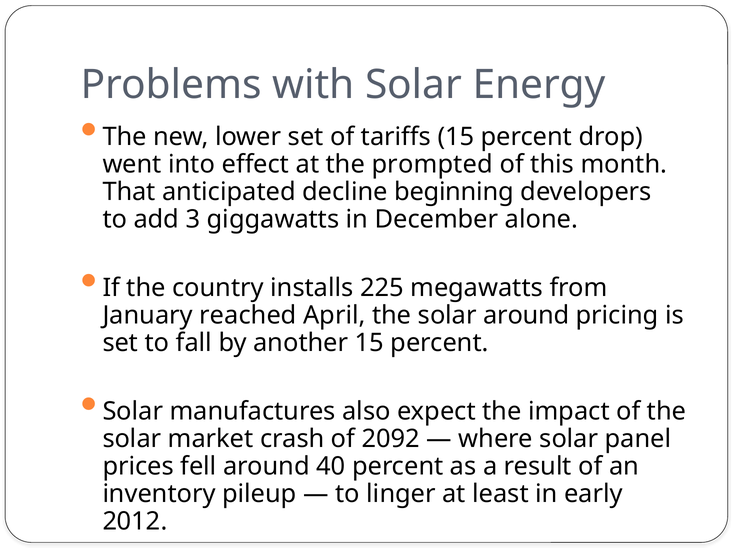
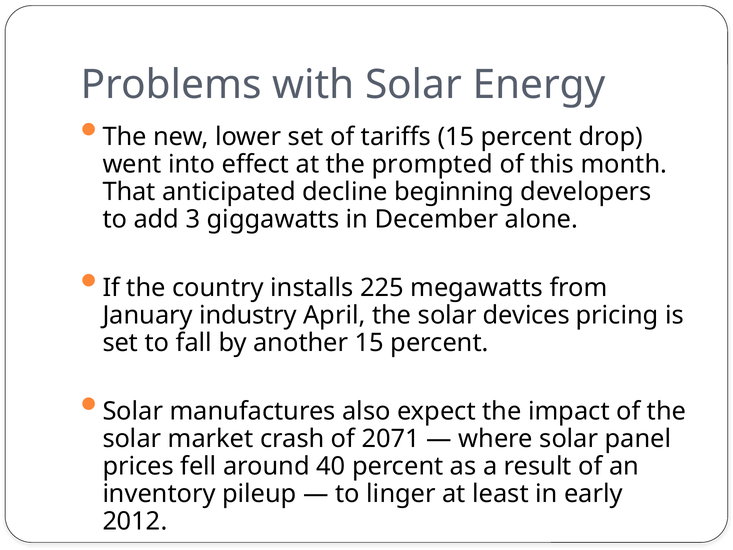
reached: reached -> industry (248, 315)
solar around: around -> devices (526, 315)
2092: 2092 -> 2071 (391, 439)
